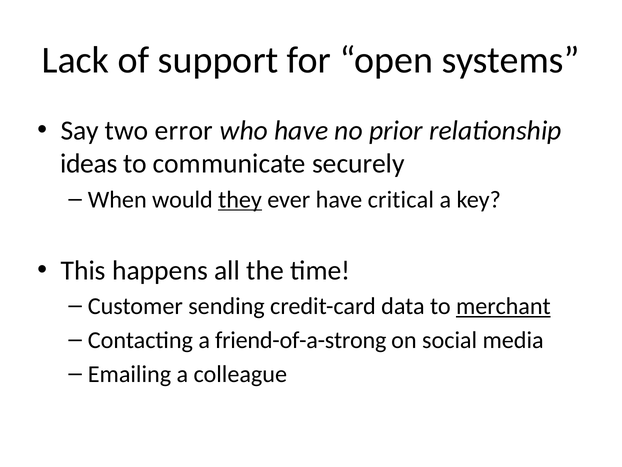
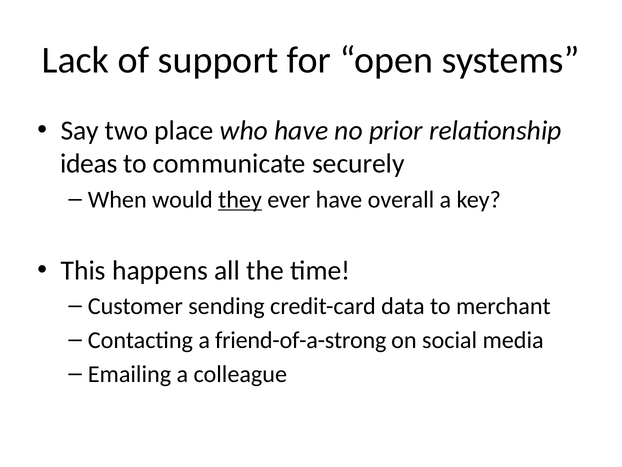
error: error -> place (184, 130)
critical: critical -> overall (401, 199)
merchant underline: present -> none (503, 306)
